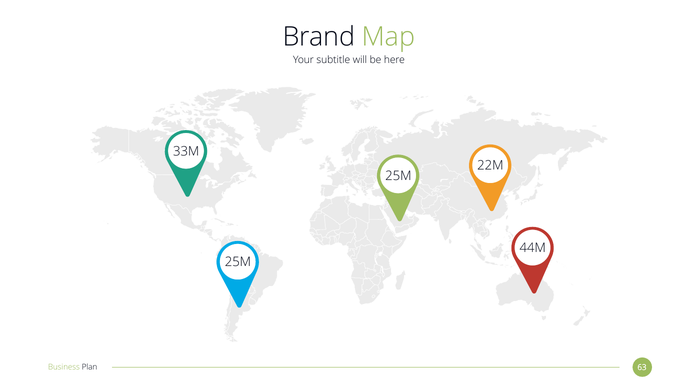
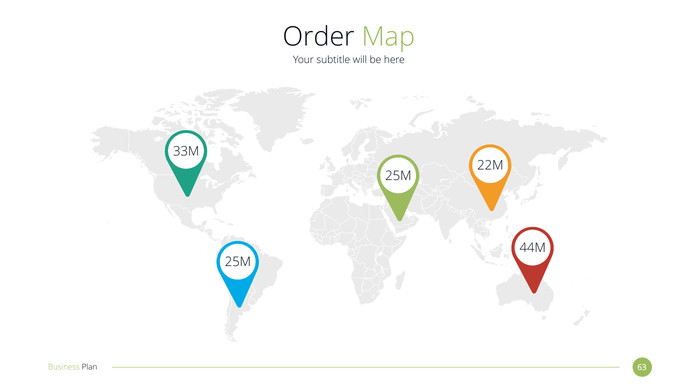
Brand: Brand -> Order (319, 37)
